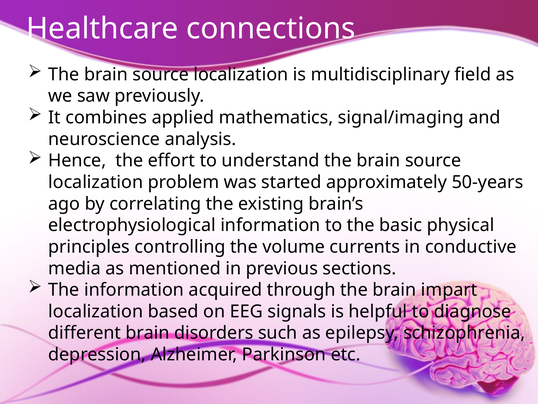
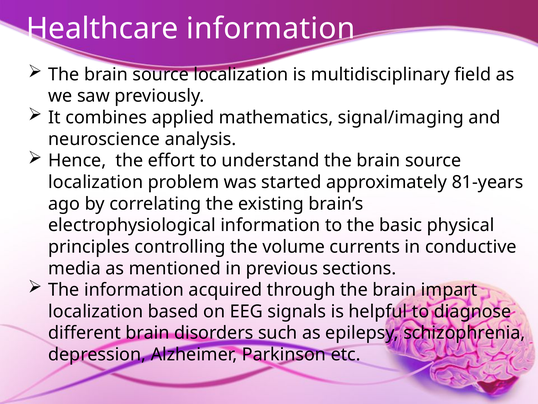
Healthcare connections: connections -> information (271, 29)
50-years: 50-years -> 81-years (487, 182)
